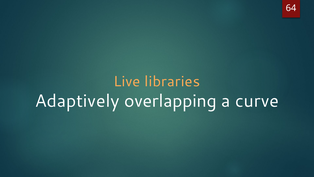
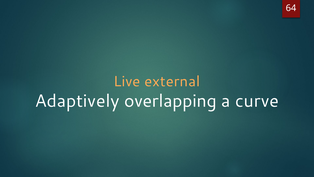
libraries: libraries -> external (172, 81)
